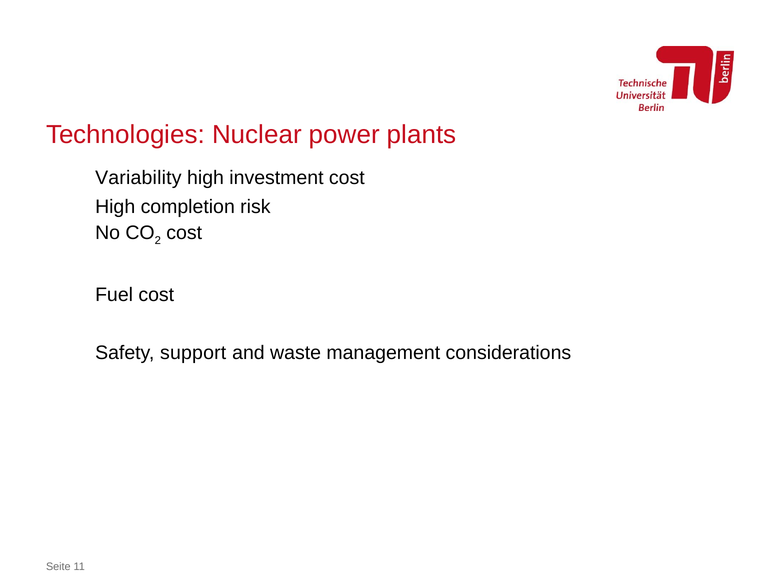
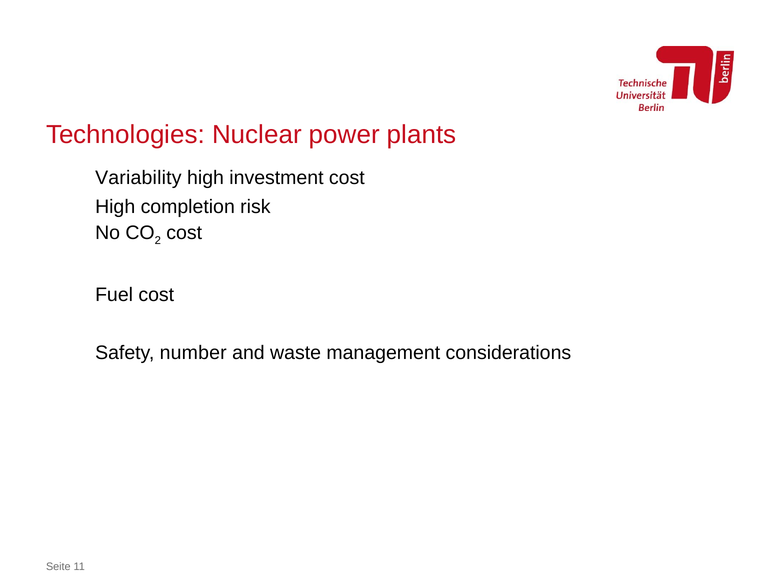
support: support -> number (193, 353)
